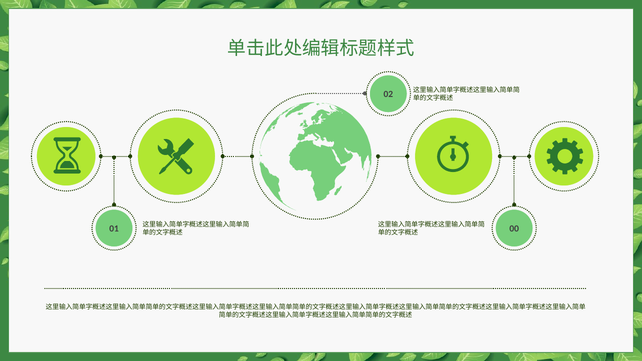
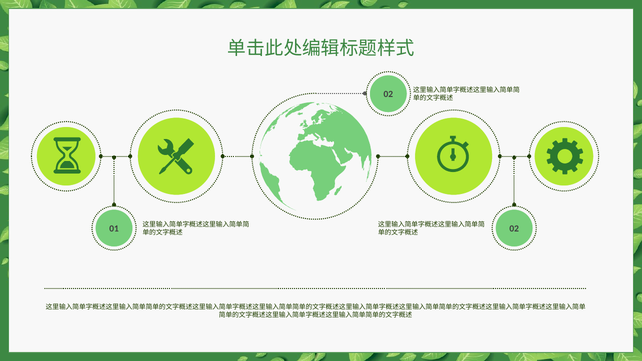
01 00: 00 -> 02 (514, 229)
